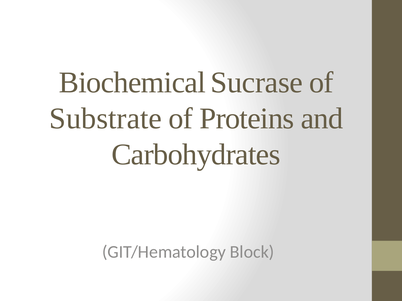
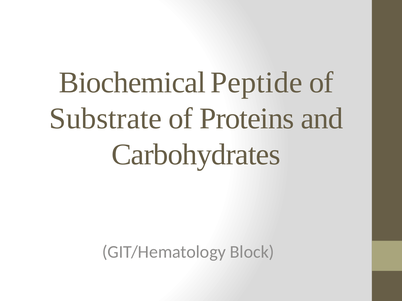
Sucrase: Sucrase -> Peptide (256, 83)
